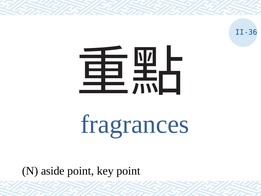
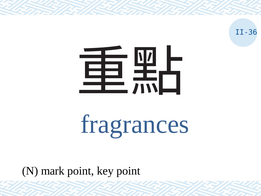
aside: aside -> mark (53, 171)
